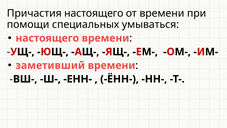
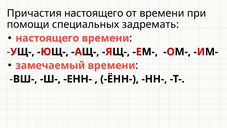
умываться: умываться -> задремать (150, 24)
заметивший: заметивший -> замечаемый (50, 65)
